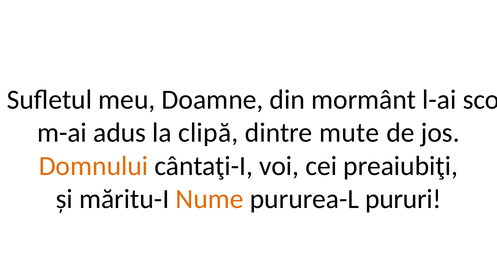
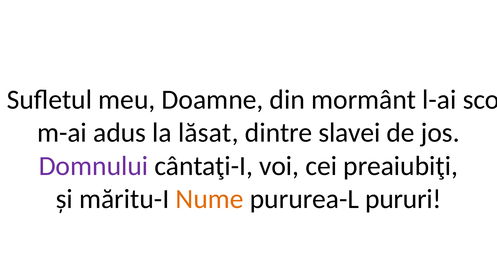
clipă: clipă -> lăsat (208, 133)
mute: mute -> slavei (349, 133)
Domnului colour: orange -> purple (93, 166)
